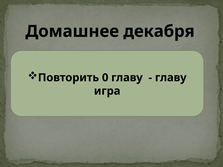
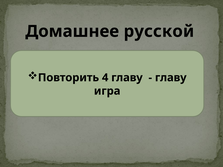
декабря: декабря -> русской (159, 31)
0: 0 -> 4 (105, 78)
